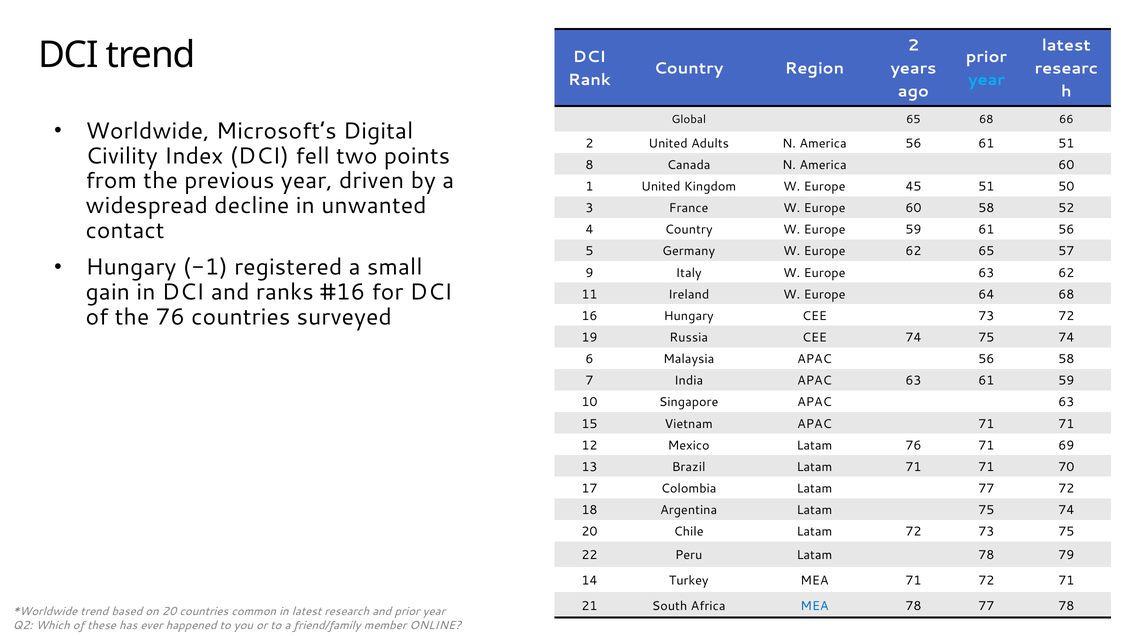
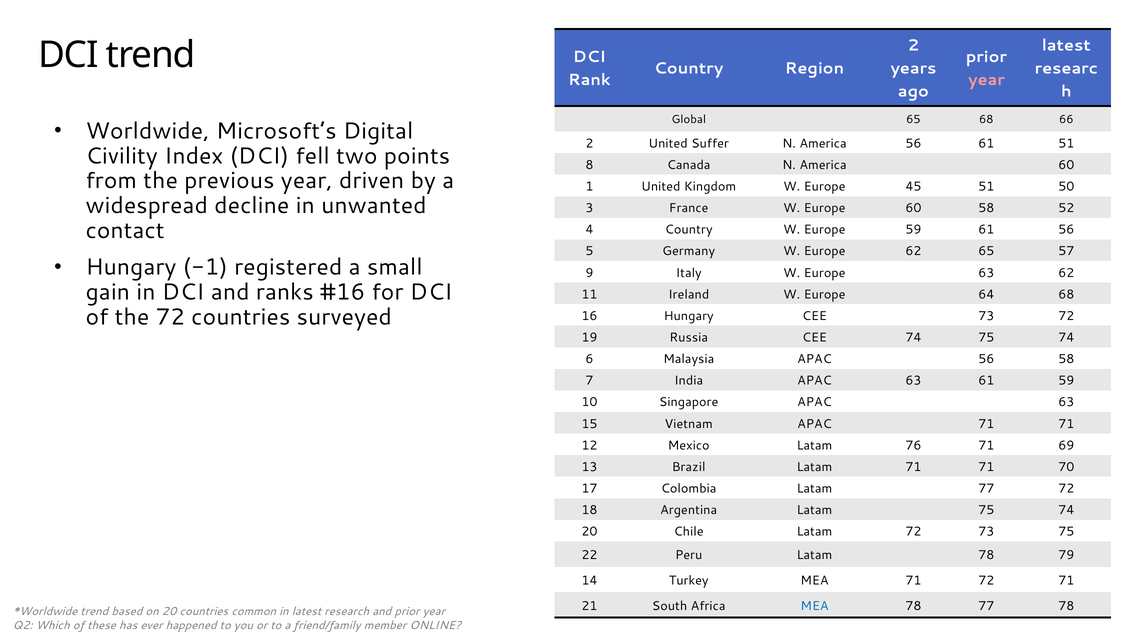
year colour: light blue -> pink (986, 80)
Adults: Adults -> Suffer (710, 143)
the 76: 76 -> 72 (170, 317)
